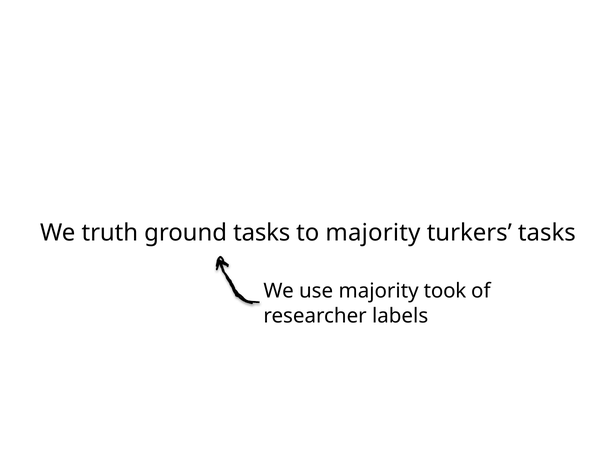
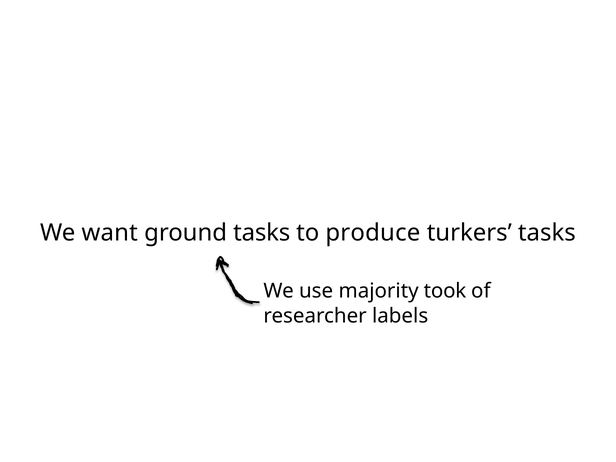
truth: truth -> want (110, 233)
to majority: majority -> produce (373, 233)
